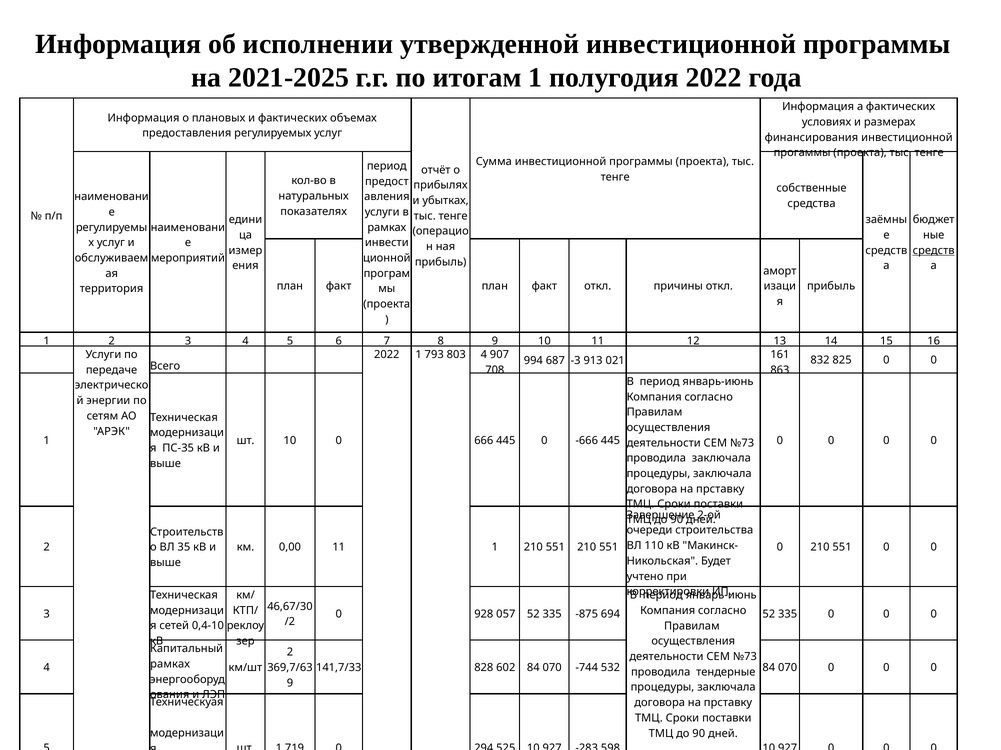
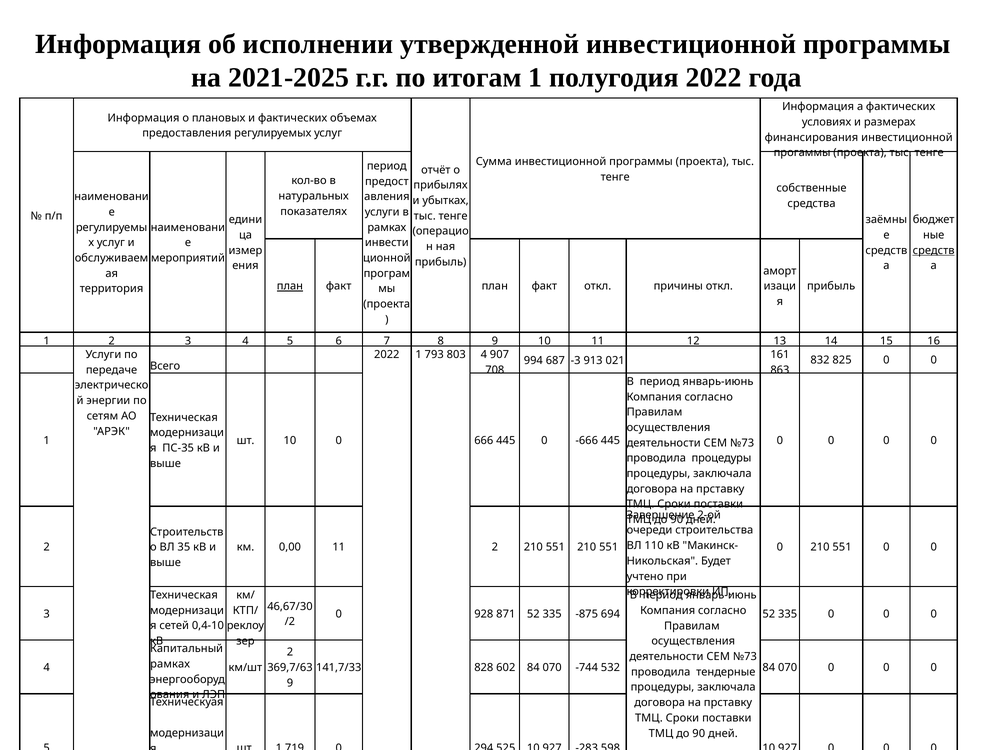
план underline: none -> present (290, 287)
проводила заключала: заключала -> процедуры (721, 459)
11 1: 1 -> 2 (495, 548)
057: 057 -> 871 (506, 615)
